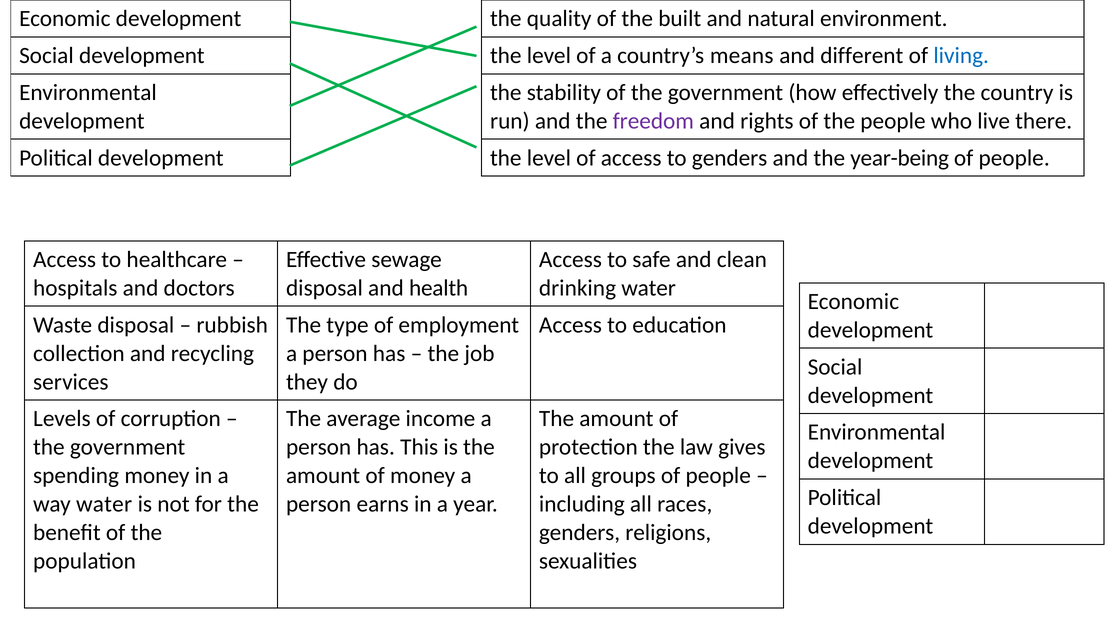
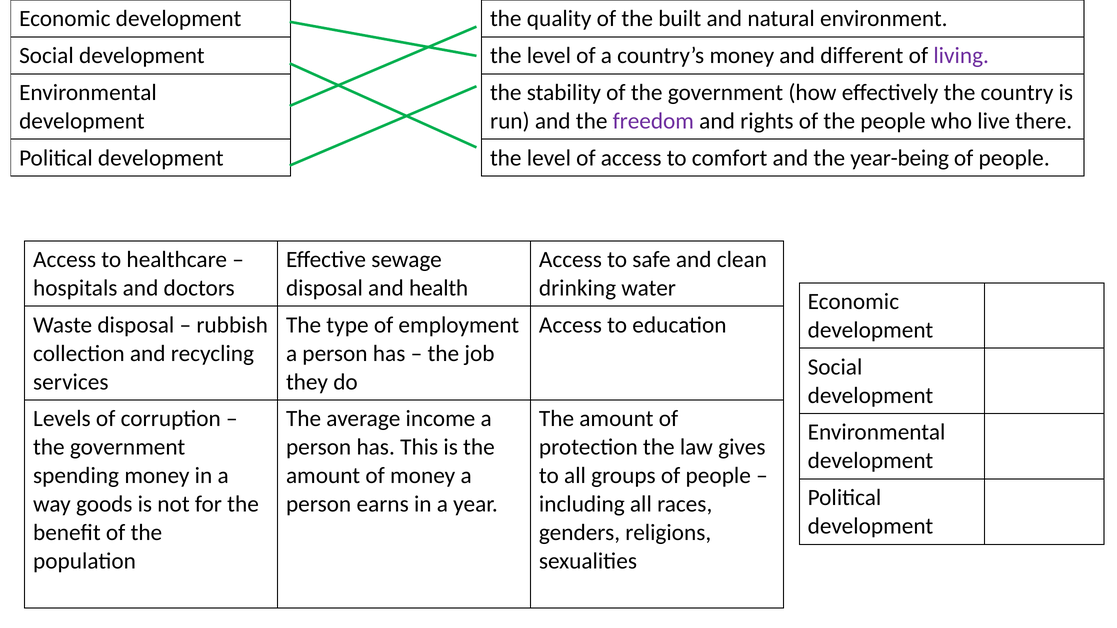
country’s means: means -> money (742, 56)
living colour: blue -> purple (961, 56)
to genders: genders -> comfort (730, 158)
way water: water -> goods (104, 504)
